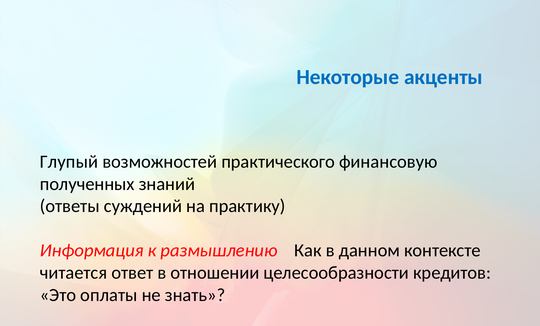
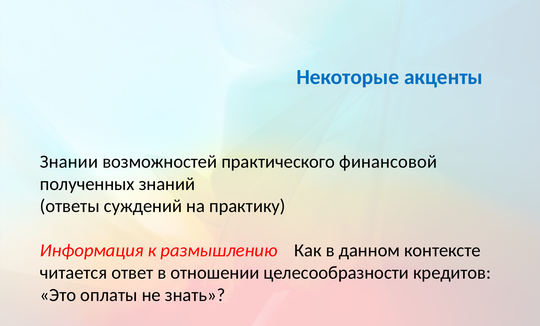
Глупый: Глупый -> Знании (69, 162)
финансовую: финансовую -> финансовой (388, 162)
